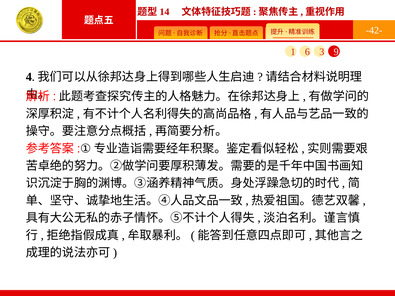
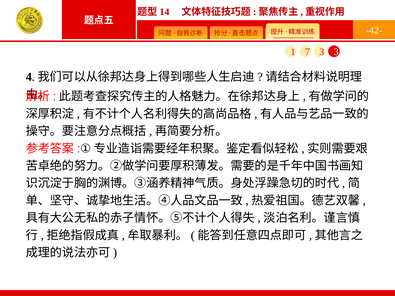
6: 6 -> 7 (307, 52)
3 9: 9 -> 3 (336, 52)
